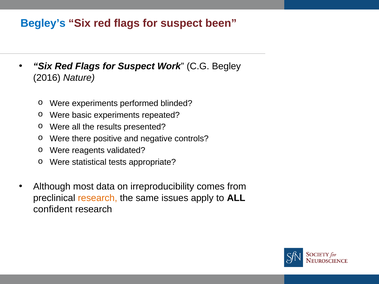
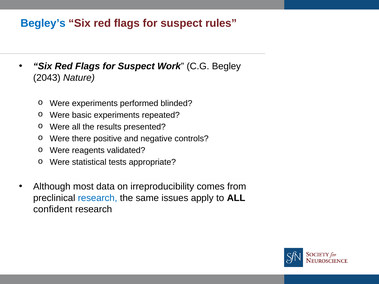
been: been -> rules (221, 23)
2016: 2016 -> 2043 (47, 78)
research colour: orange -> blue (98, 198)
